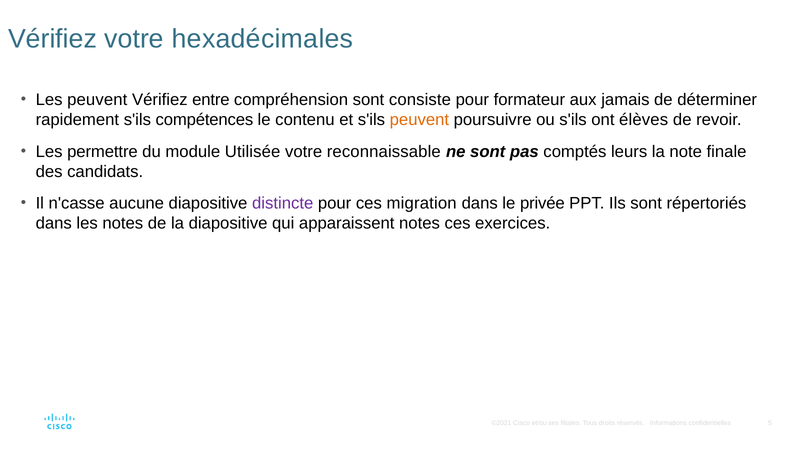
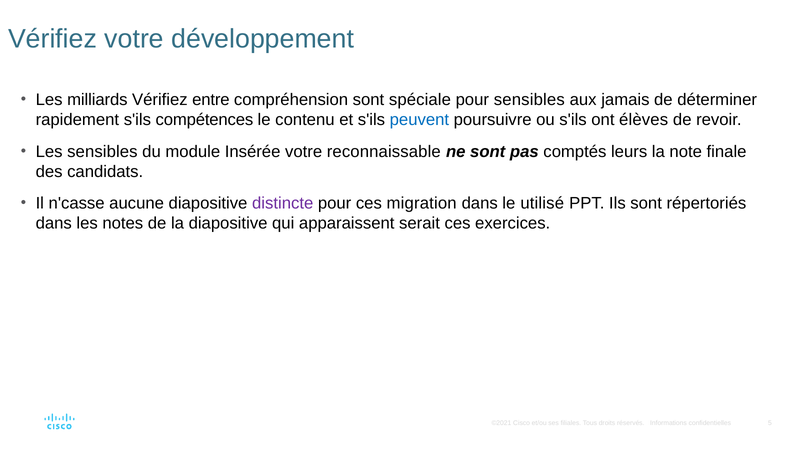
hexadécimales: hexadécimales -> développement (263, 39)
Les peuvent: peuvent -> milliards (97, 100)
consiste: consiste -> spéciale (420, 100)
pour formateur: formateur -> sensibles (529, 100)
peuvent colour: orange -> blue (419, 120)
Les permettre: permettre -> sensibles (102, 152)
Utilisée: Utilisée -> Insérée (253, 152)
privée: privée -> utilisé (542, 203)
apparaissent notes: notes -> serait (419, 224)
